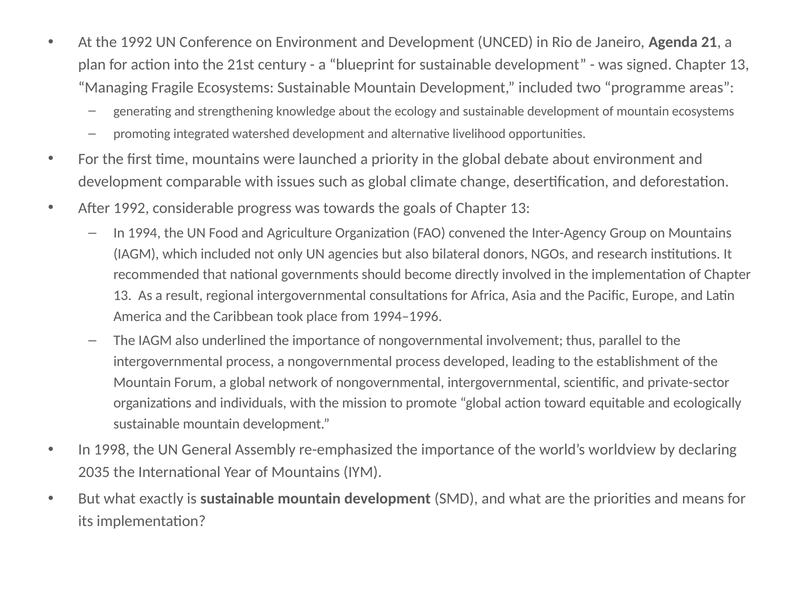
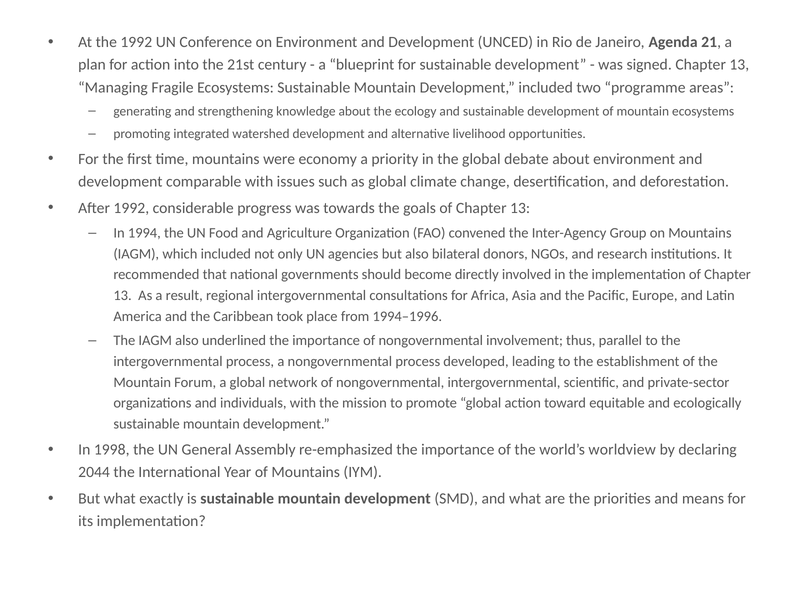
launched: launched -> economy (328, 159)
2035: 2035 -> 2044 (94, 472)
